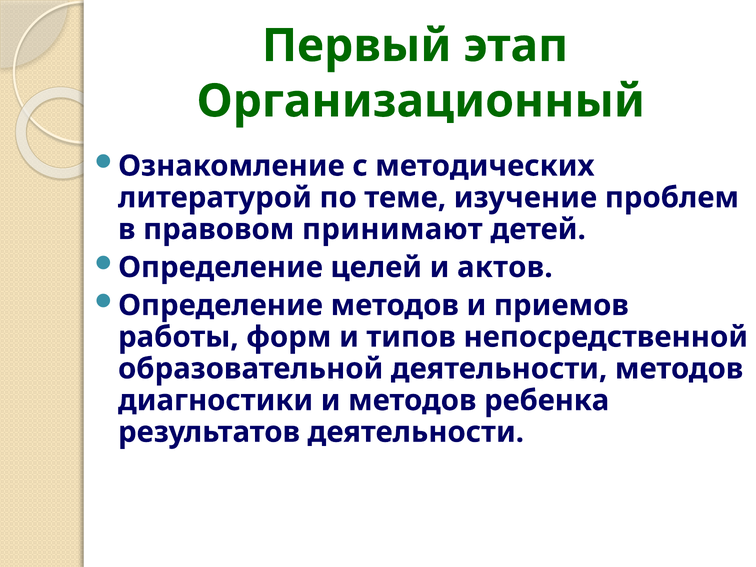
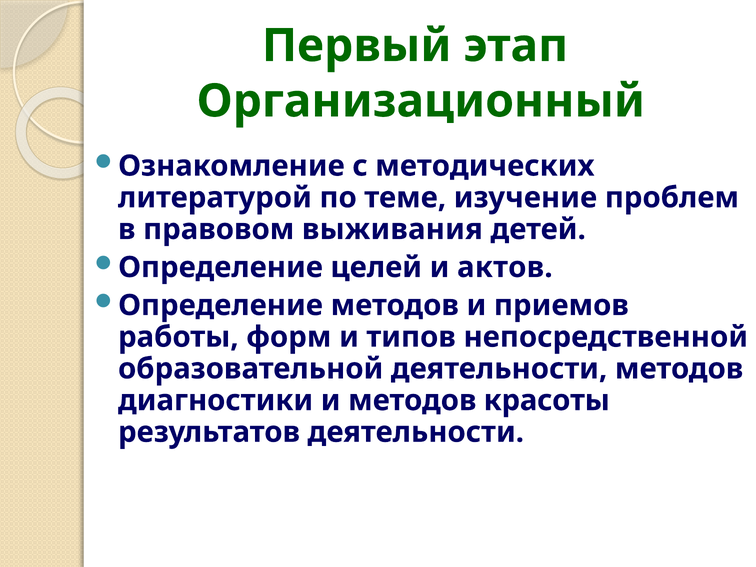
принимают: принимают -> выживания (392, 229)
ребенка: ребенка -> красоты (547, 400)
